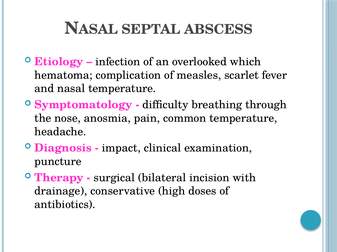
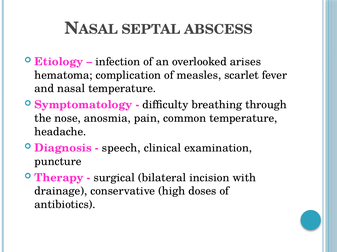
which: which -> arises (245, 62)
impact: impact -> speech (121, 148)
